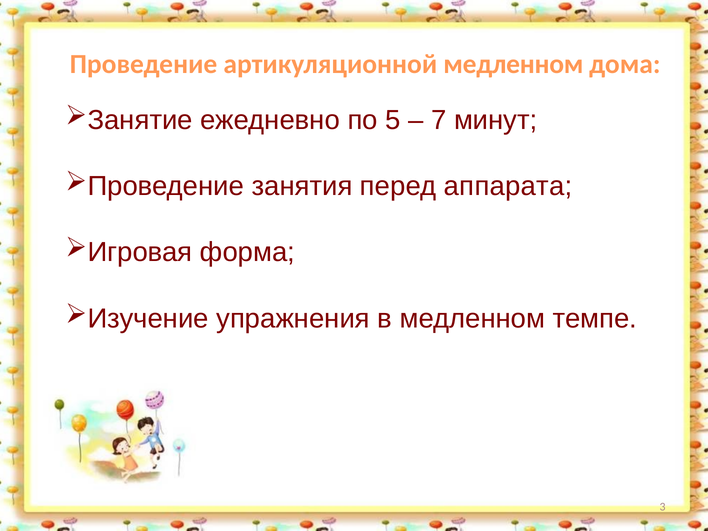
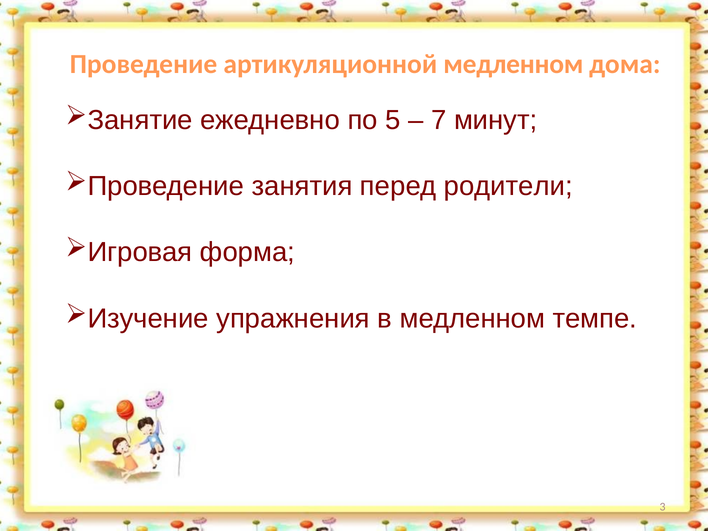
аппарата: аппарата -> родители (508, 186)
